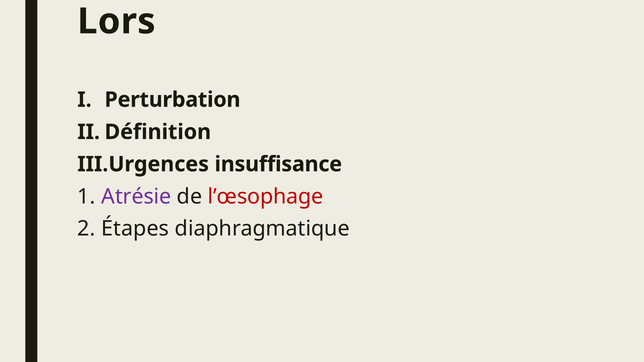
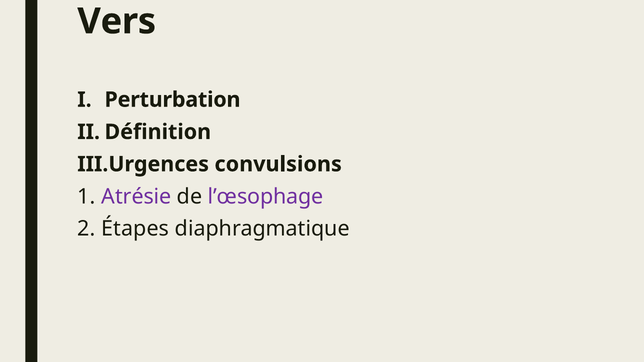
Lors: Lors -> Vers (117, 21)
insuffisance: insuffisance -> convulsions (278, 164)
l’œsophage colour: red -> purple (266, 197)
